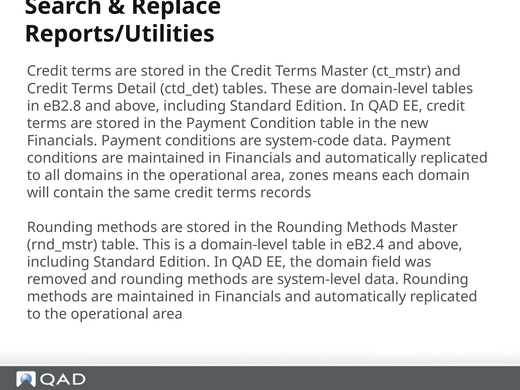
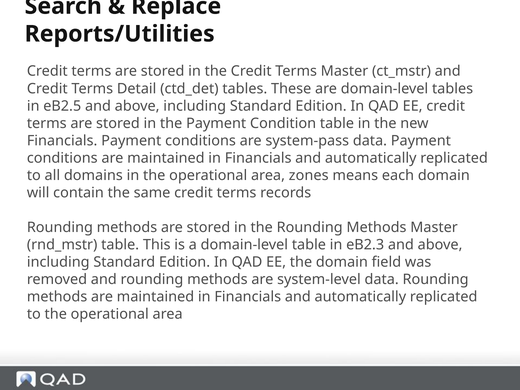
eB2.8: eB2.8 -> eB2.5 (62, 106)
system-code: system-code -> system-pass (307, 141)
eB2.4: eB2.4 -> eB2.3 (365, 245)
